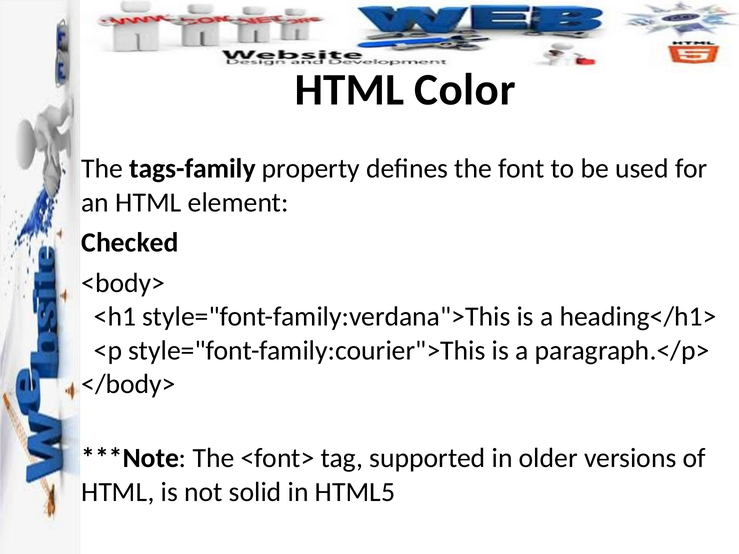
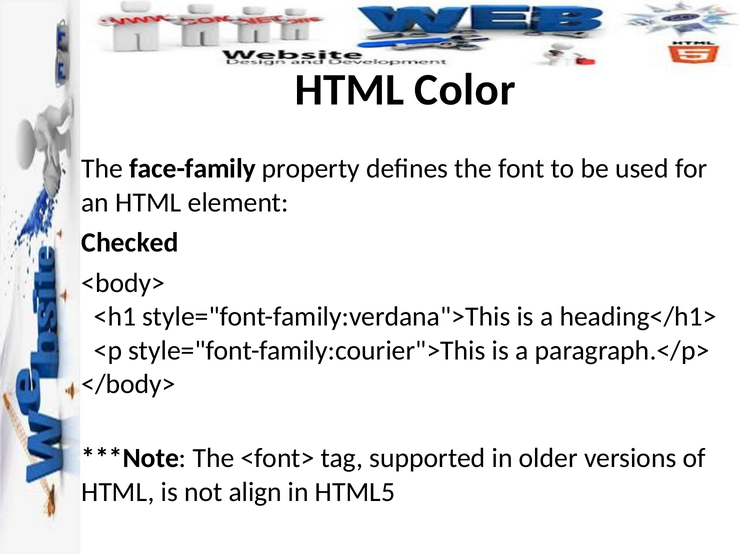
tags-family: tags-family -> face-family (193, 169)
solid: solid -> align (255, 492)
